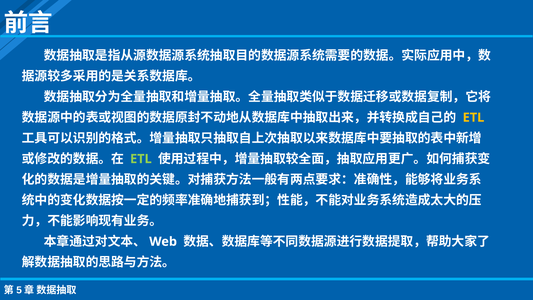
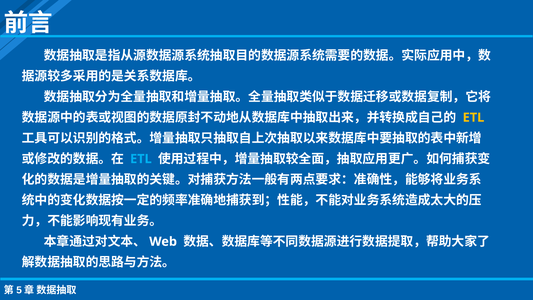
ETL colour: light green -> light blue (141, 159)
